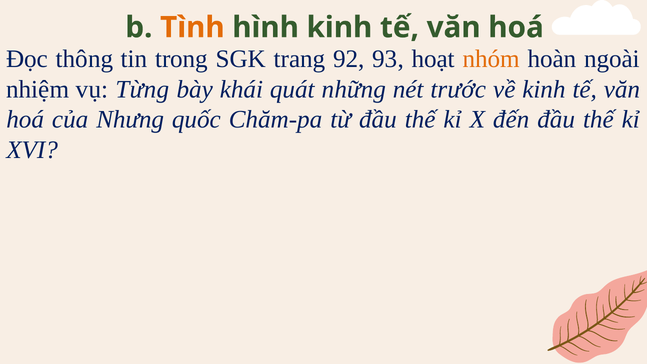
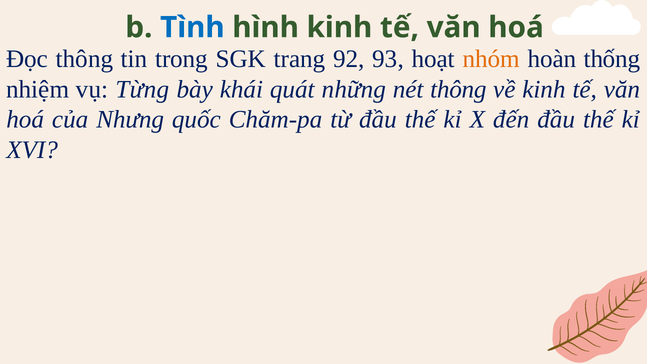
Tình colour: orange -> blue (192, 27)
ngoài: ngoài -> thống (612, 59)
nét trước: trước -> thông (458, 89)
